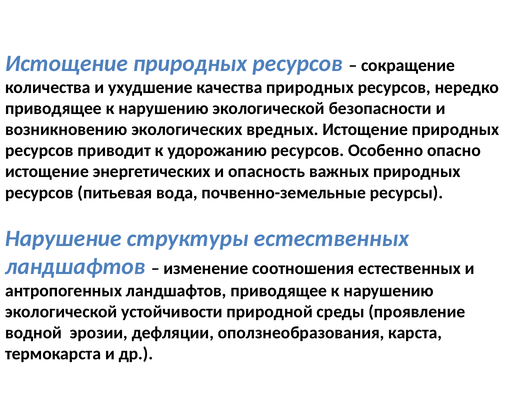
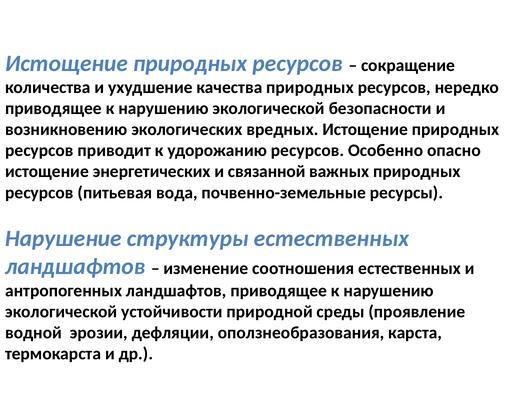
опасность: опасность -> связанной (267, 171)
